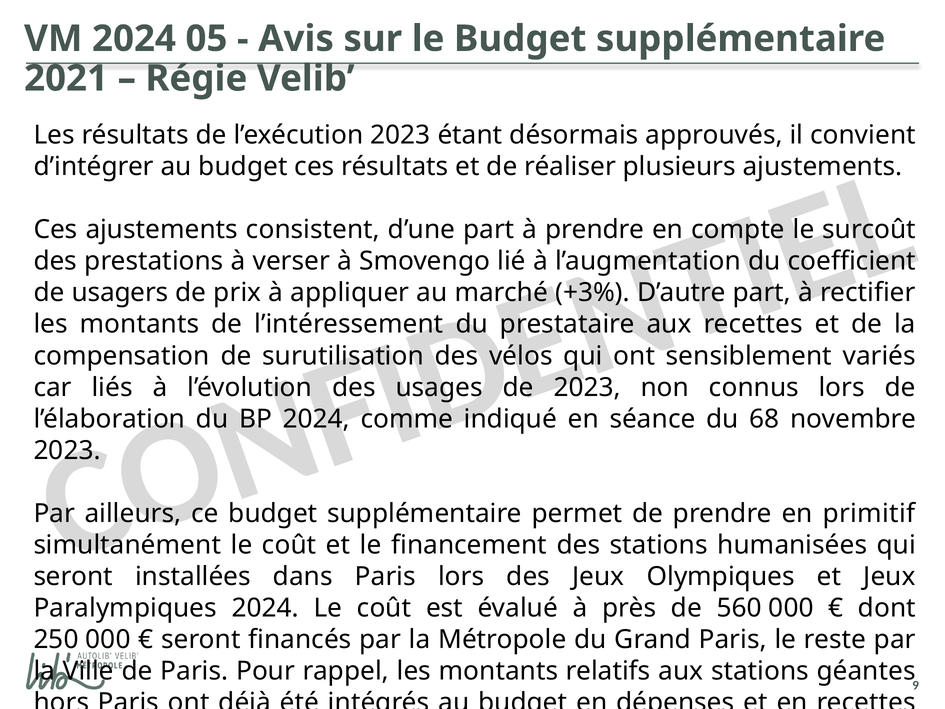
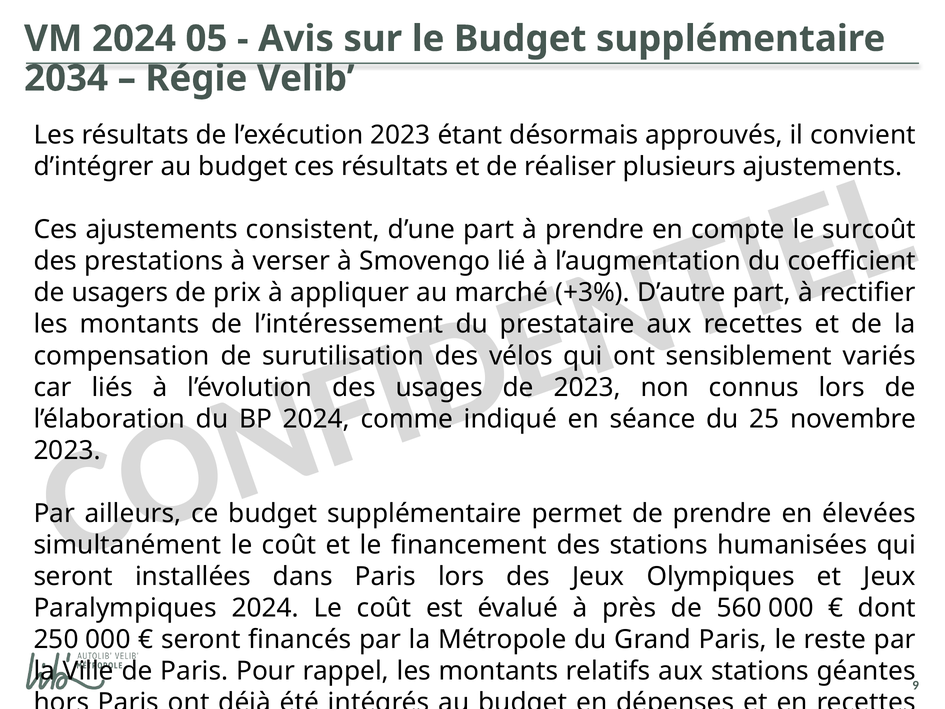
2021: 2021 -> 2034 (66, 78)
68: 68 -> 25 (764, 419)
en primitif: primitif -> élevées (869, 513)
